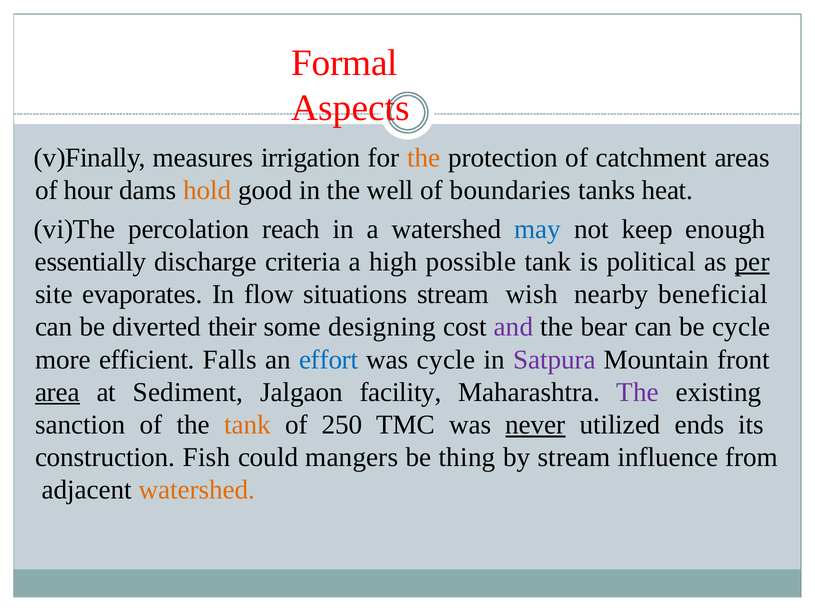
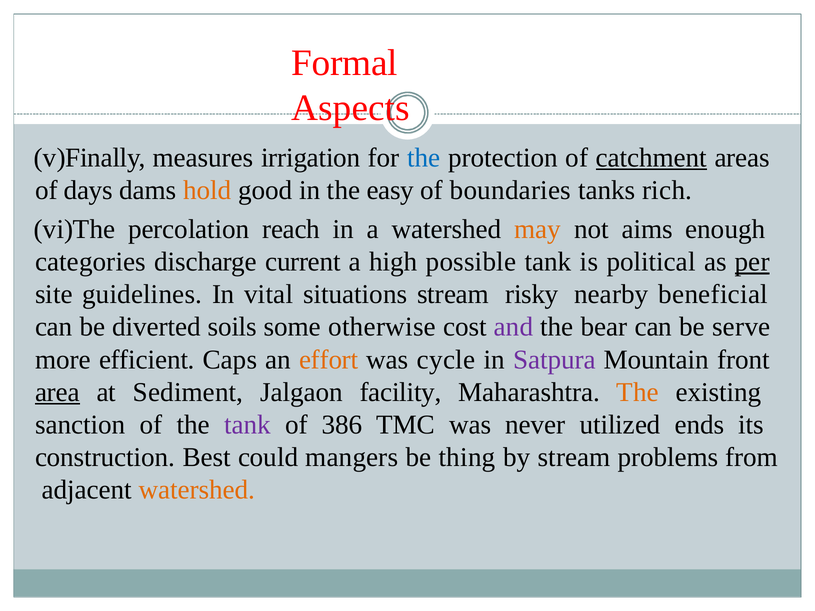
the colour: orange -> blue (424, 158)
catchment underline: none -> present (651, 158)
hour: hour -> days (88, 190)
well: well -> easy (390, 190)
heat: heat -> rich (667, 190)
may colour: blue -> orange (538, 229)
keep: keep -> aims (647, 229)
essentially: essentially -> categories (90, 262)
criteria: criteria -> current (303, 262)
evaporates: evaporates -> guidelines (142, 295)
flow: flow -> vital (269, 295)
wish: wish -> risky (532, 295)
their: their -> soils (232, 327)
designing: designing -> otherwise (382, 327)
be cycle: cycle -> serve (741, 327)
Falls: Falls -> Caps (230, 360)
effort colour: blue -> orange (329, 360)
The colour: purple -> orange (638, 392)
tank colour: orange -> purple (248, 425)
250: 250 -> 386 (342, 425)
never underline: present -> none (535, 425)
Fish: Fish -> Best (207, 458)
influence: influence -> problems (668, 458)
